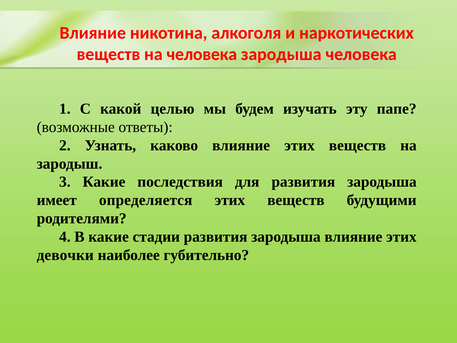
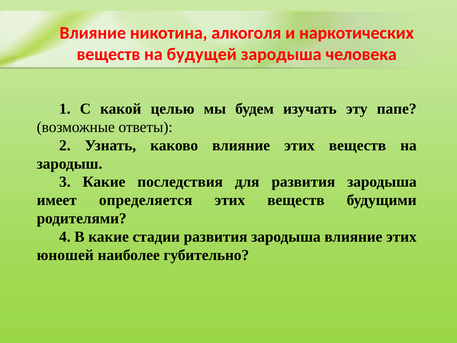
на человека: человека -> будущей (202, 54)
девочки: девочки -> юношей (65, 255)
